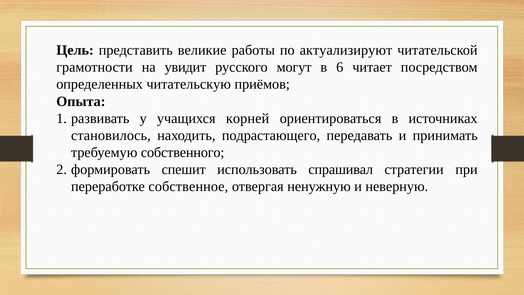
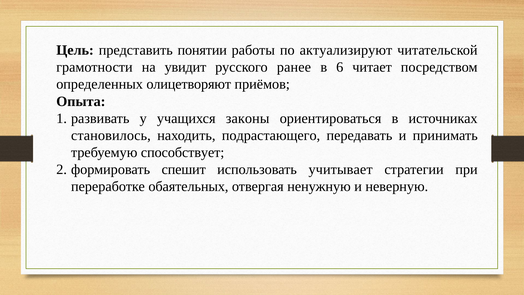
великие: великие -> понятии (202, 50)
могут: могут -> ранее (294, 67)
читательскую: читательскую -> олицетворяют (189, 84)
корней: корней -> законы (248, 118)
собственного: собственного -> способствует (183, 152)
спрашивал: спрашивал -> учитывает (341, 169)
собственное: собственное -> обаятельных (188, 186)
